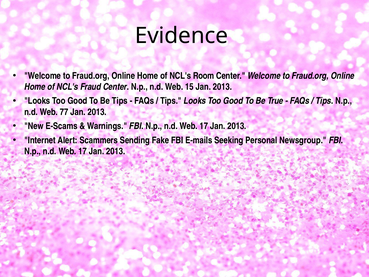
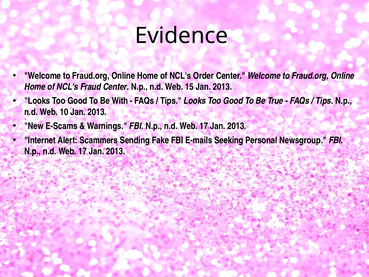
Room: Room -> Order (204, 76)
Be Tips: Tips -> With (120, 101)
77: 77 -> 10 (64, 112)
